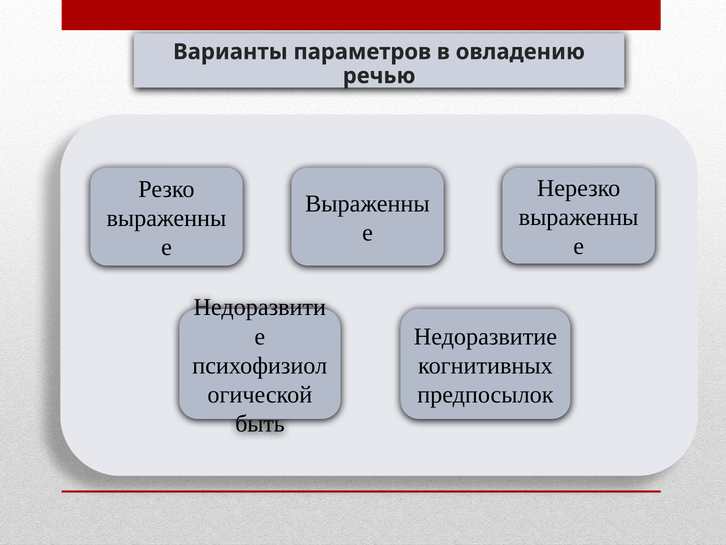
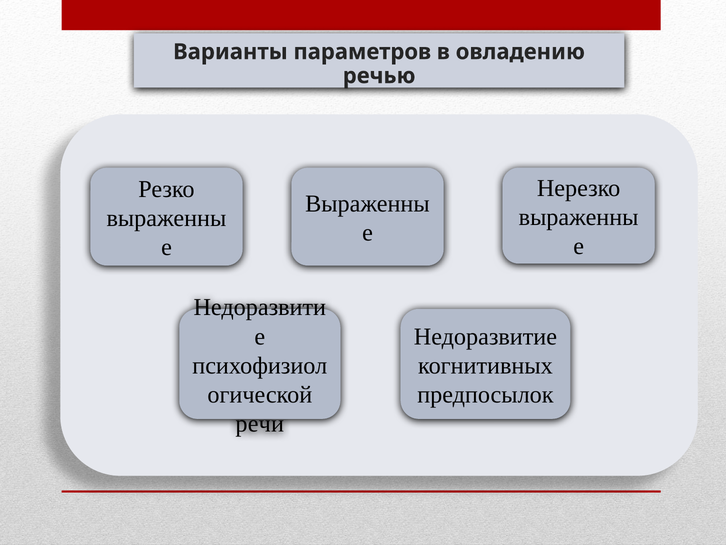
быть: быть -> речи (260, 423)
